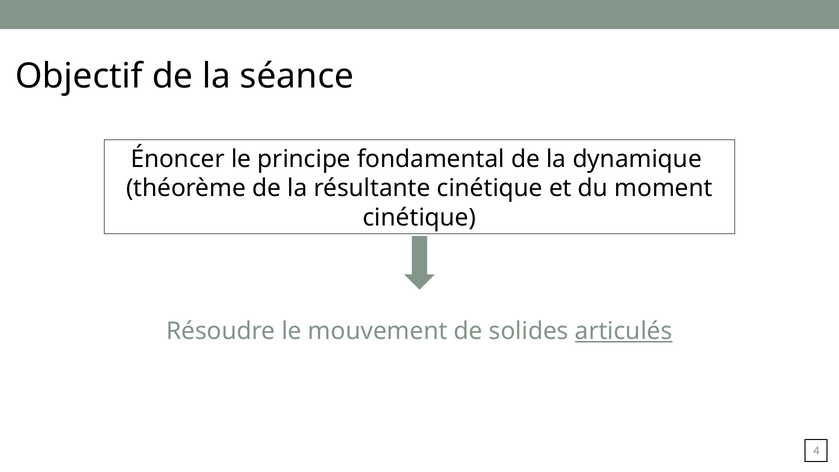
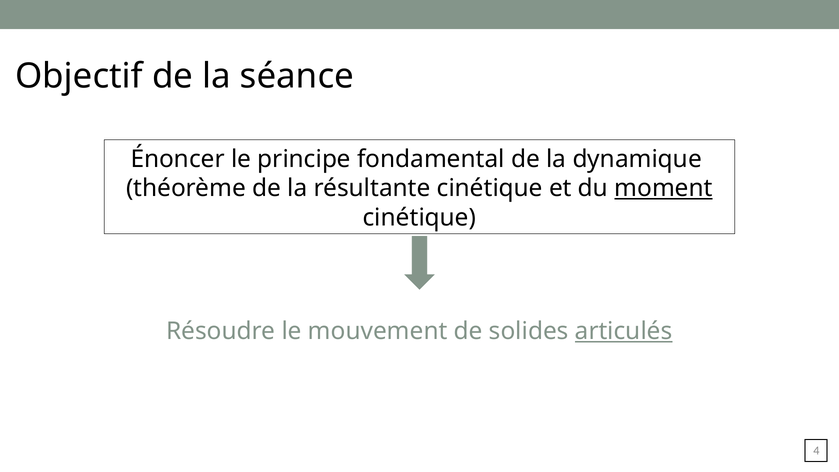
moment underline: none -> present (664, 188)
